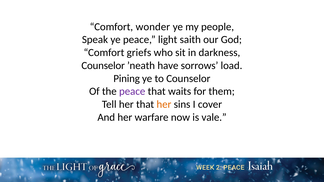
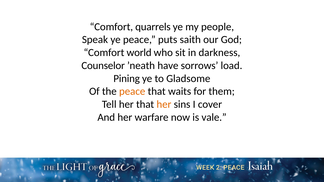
wonder: wonder -> quarrels (153, 27)
light: light -> puts (168, 40)
griefs: griefs -> world (139, 53)
to Counselor: Counselor -> Gladsome (188, 79)
peace colour: purple -> orange (132, 92)
